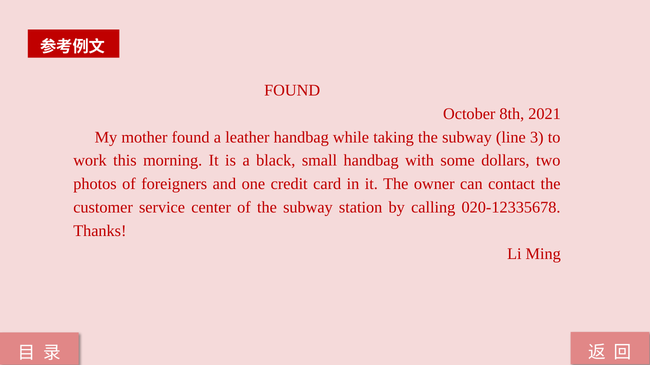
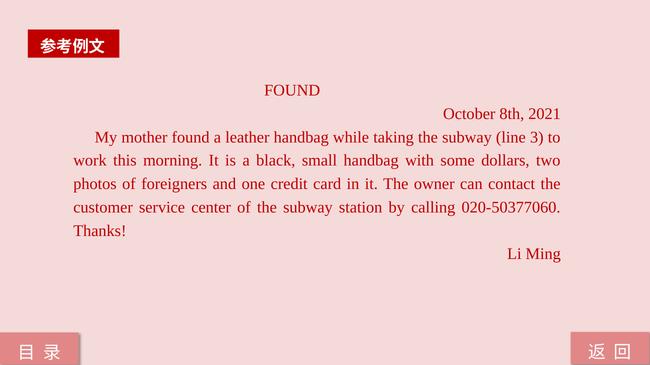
020-12335678: 020-12335678 -> 020-50377060 (511, 208)
